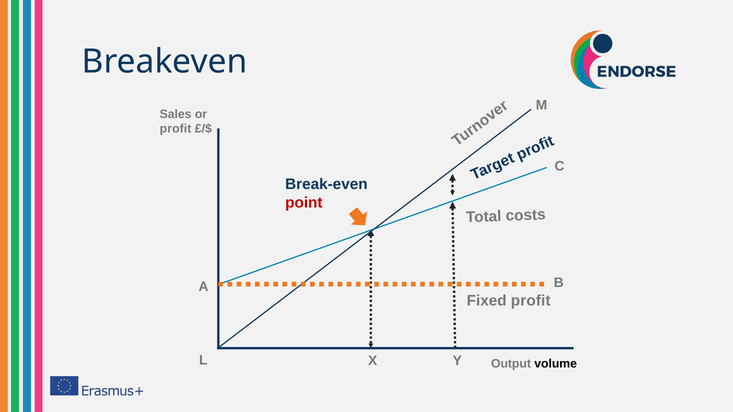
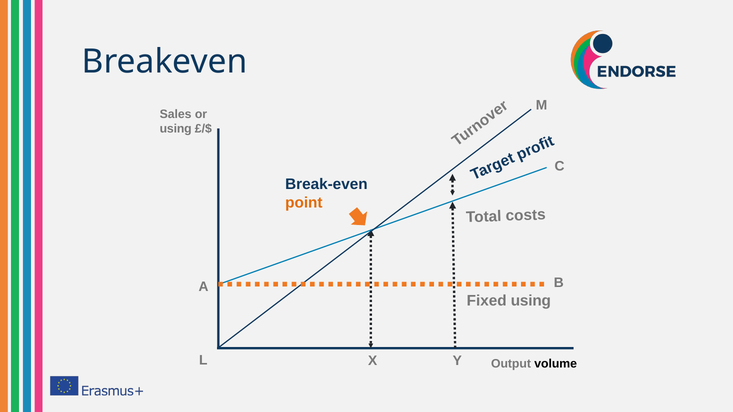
profit: profit -> using (176, 129)
point colour: red -> orange (304, 203)
Fixed profit: profit -> using (531, 301)
